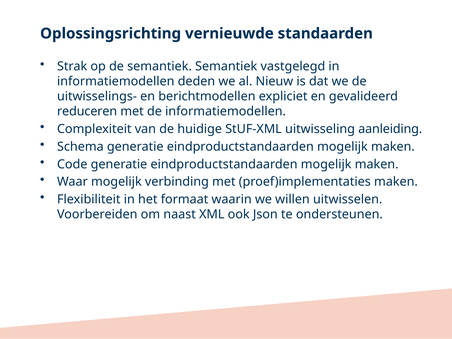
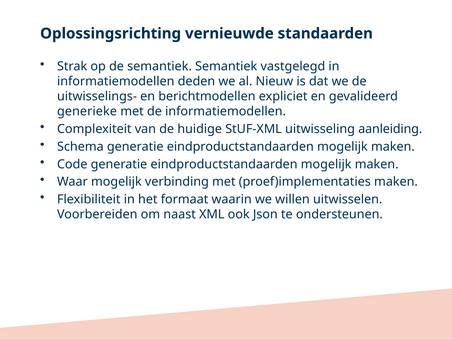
reduceren: reduceren -> generieke (87, 111)
